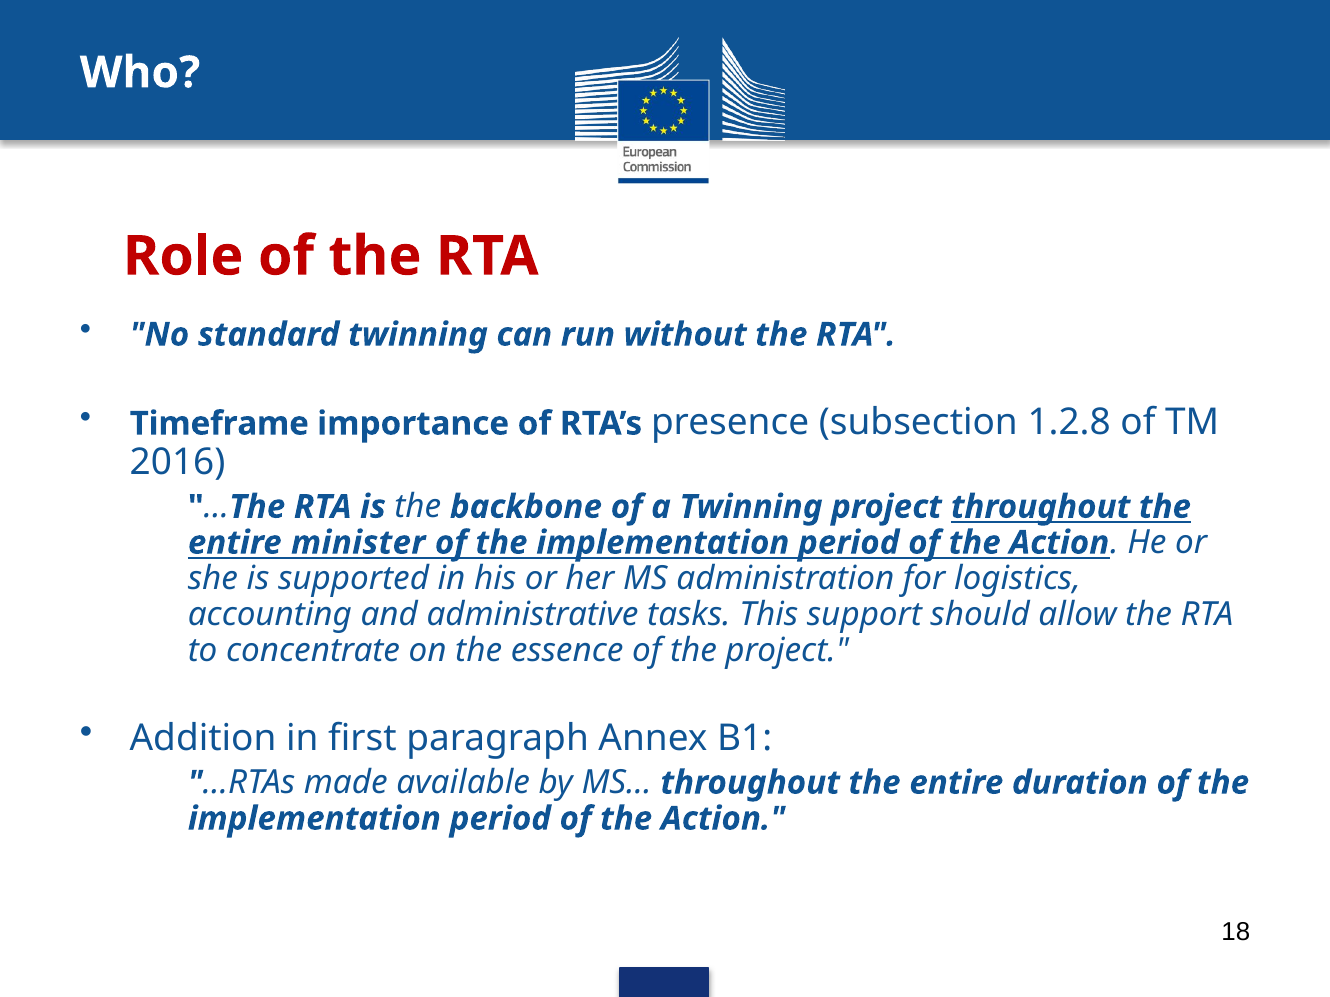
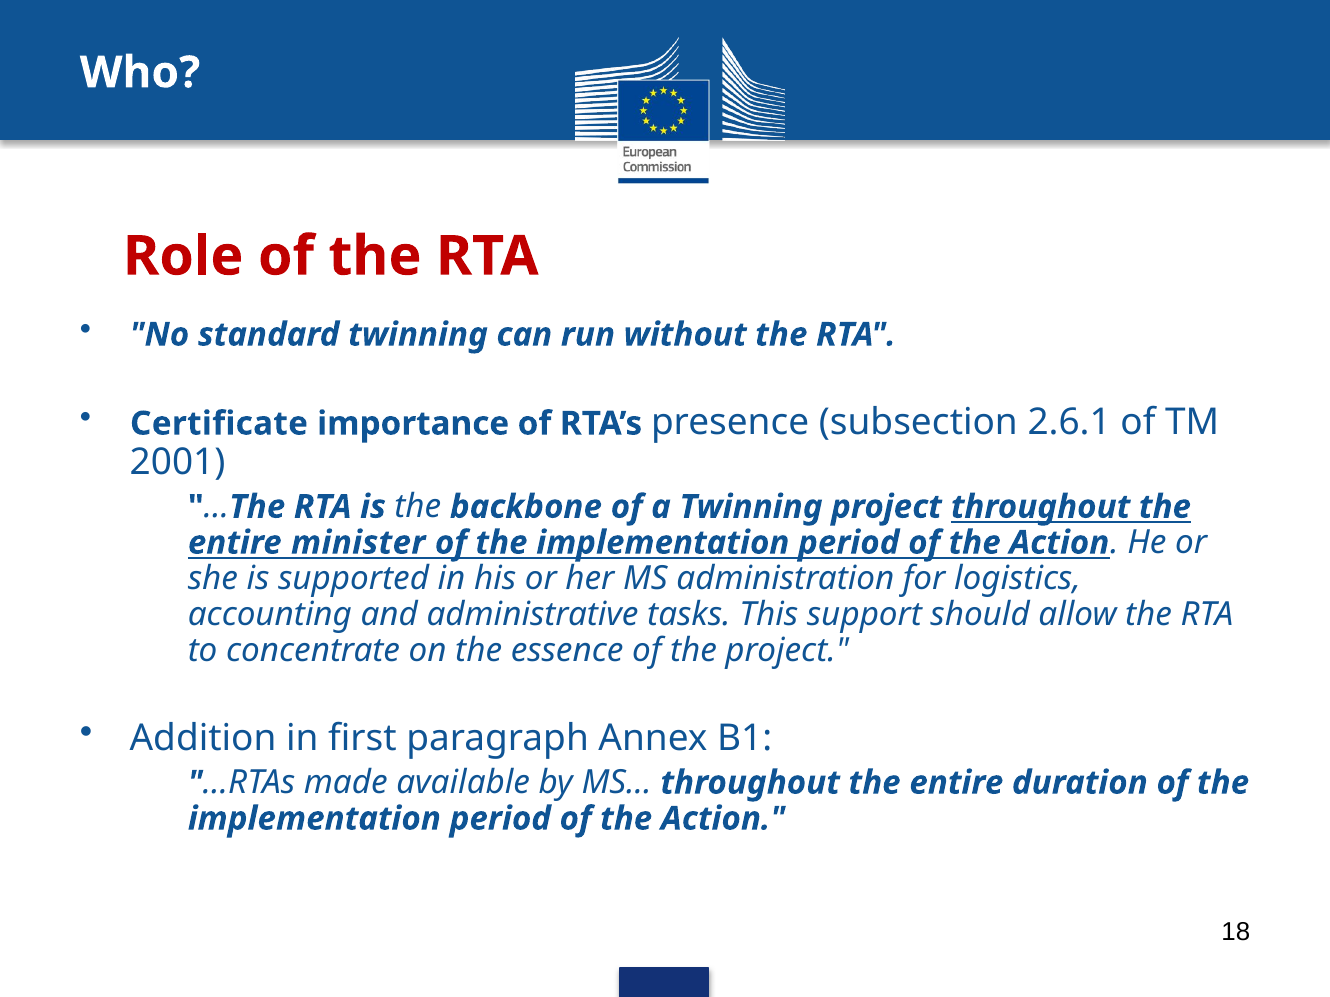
Timeframe: Timeframe -> Certificate (219, 424)
1.2.8: 1.2.8 -> 2.6.1 (1069, 423)
2016: 2016 -> 2001 (178, 462)
